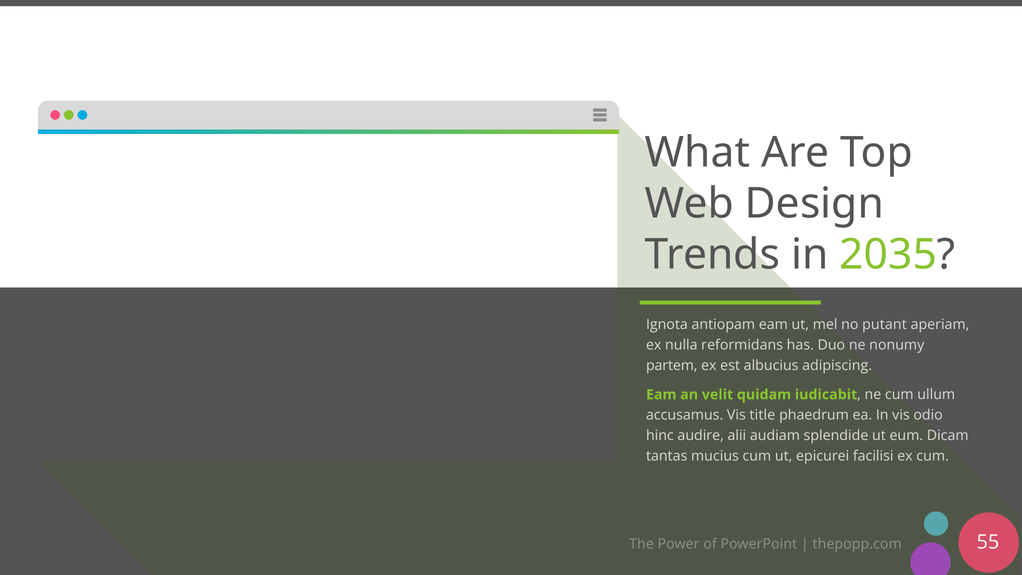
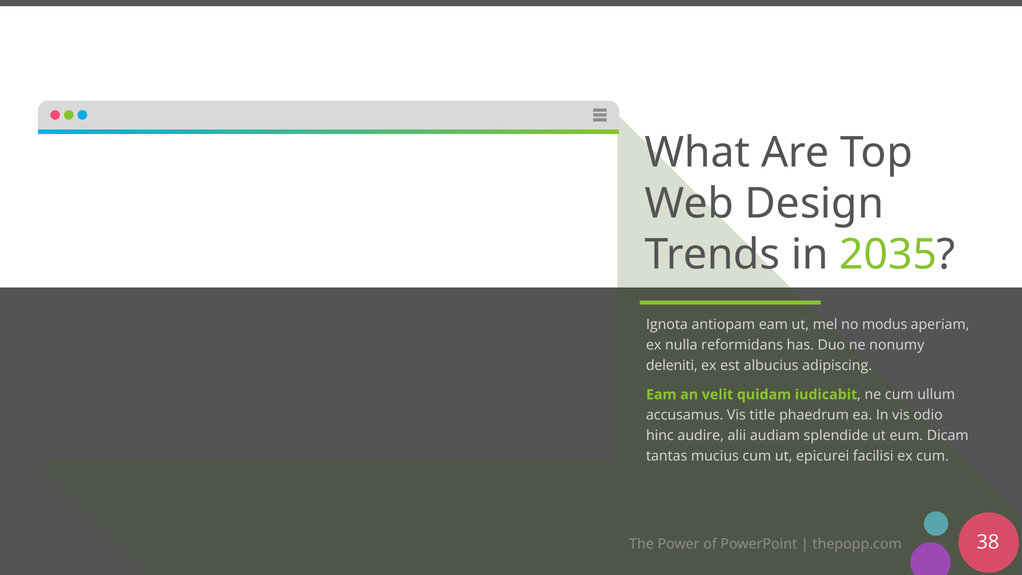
putant: putant -> modus (885, 325)
partem: partem -> deleniti (672, 366)
55: 55 -> 38 (988, 542)
